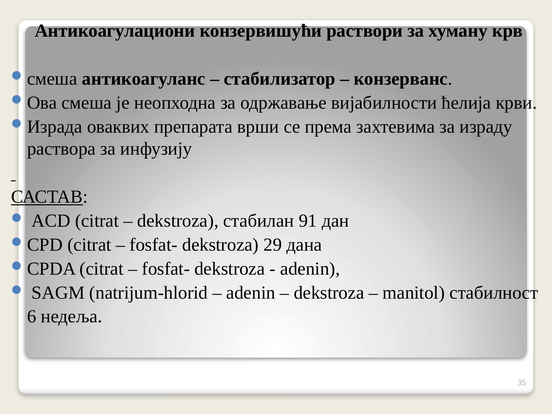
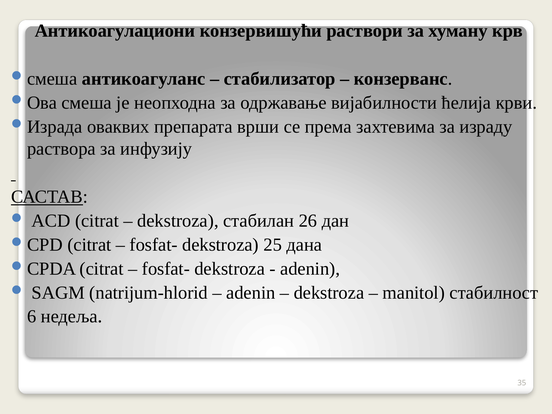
91: 91 -> 26 (308, 221)
29: 29 -> 25 (273, 245)
